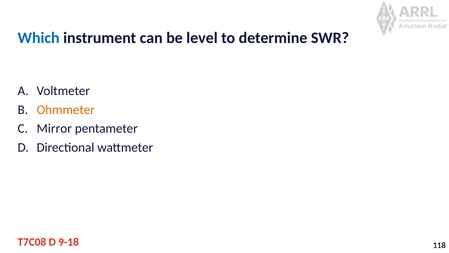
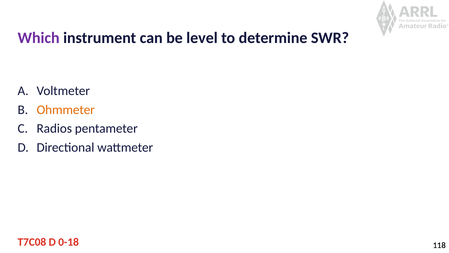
Which colour: blue -> purple (39, 38)
Mirror: Mirror -> Radios (54, 128)
9-18: 9-18 -> 0-18 (69, 242)
